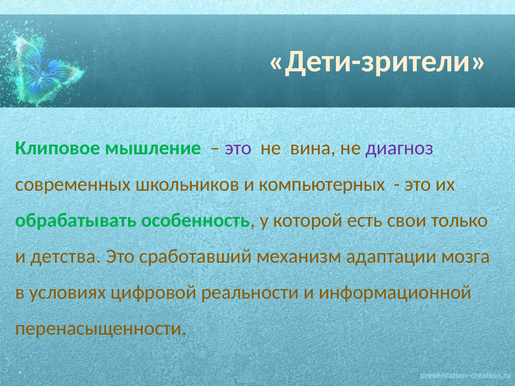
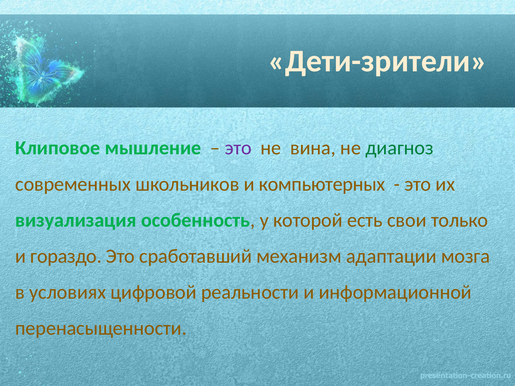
диагноз colour: purple -> green (400, 148)
обрабатывать: обрабатывать -> визуализация (76, 220)
детства: детства -> гораздо (66, 256)
